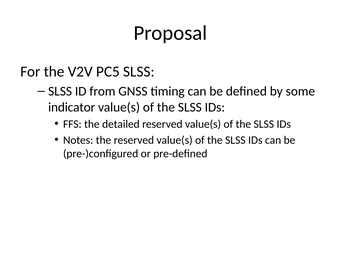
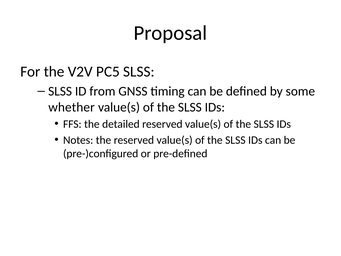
indicator: indicator -> whether (72, 107)
